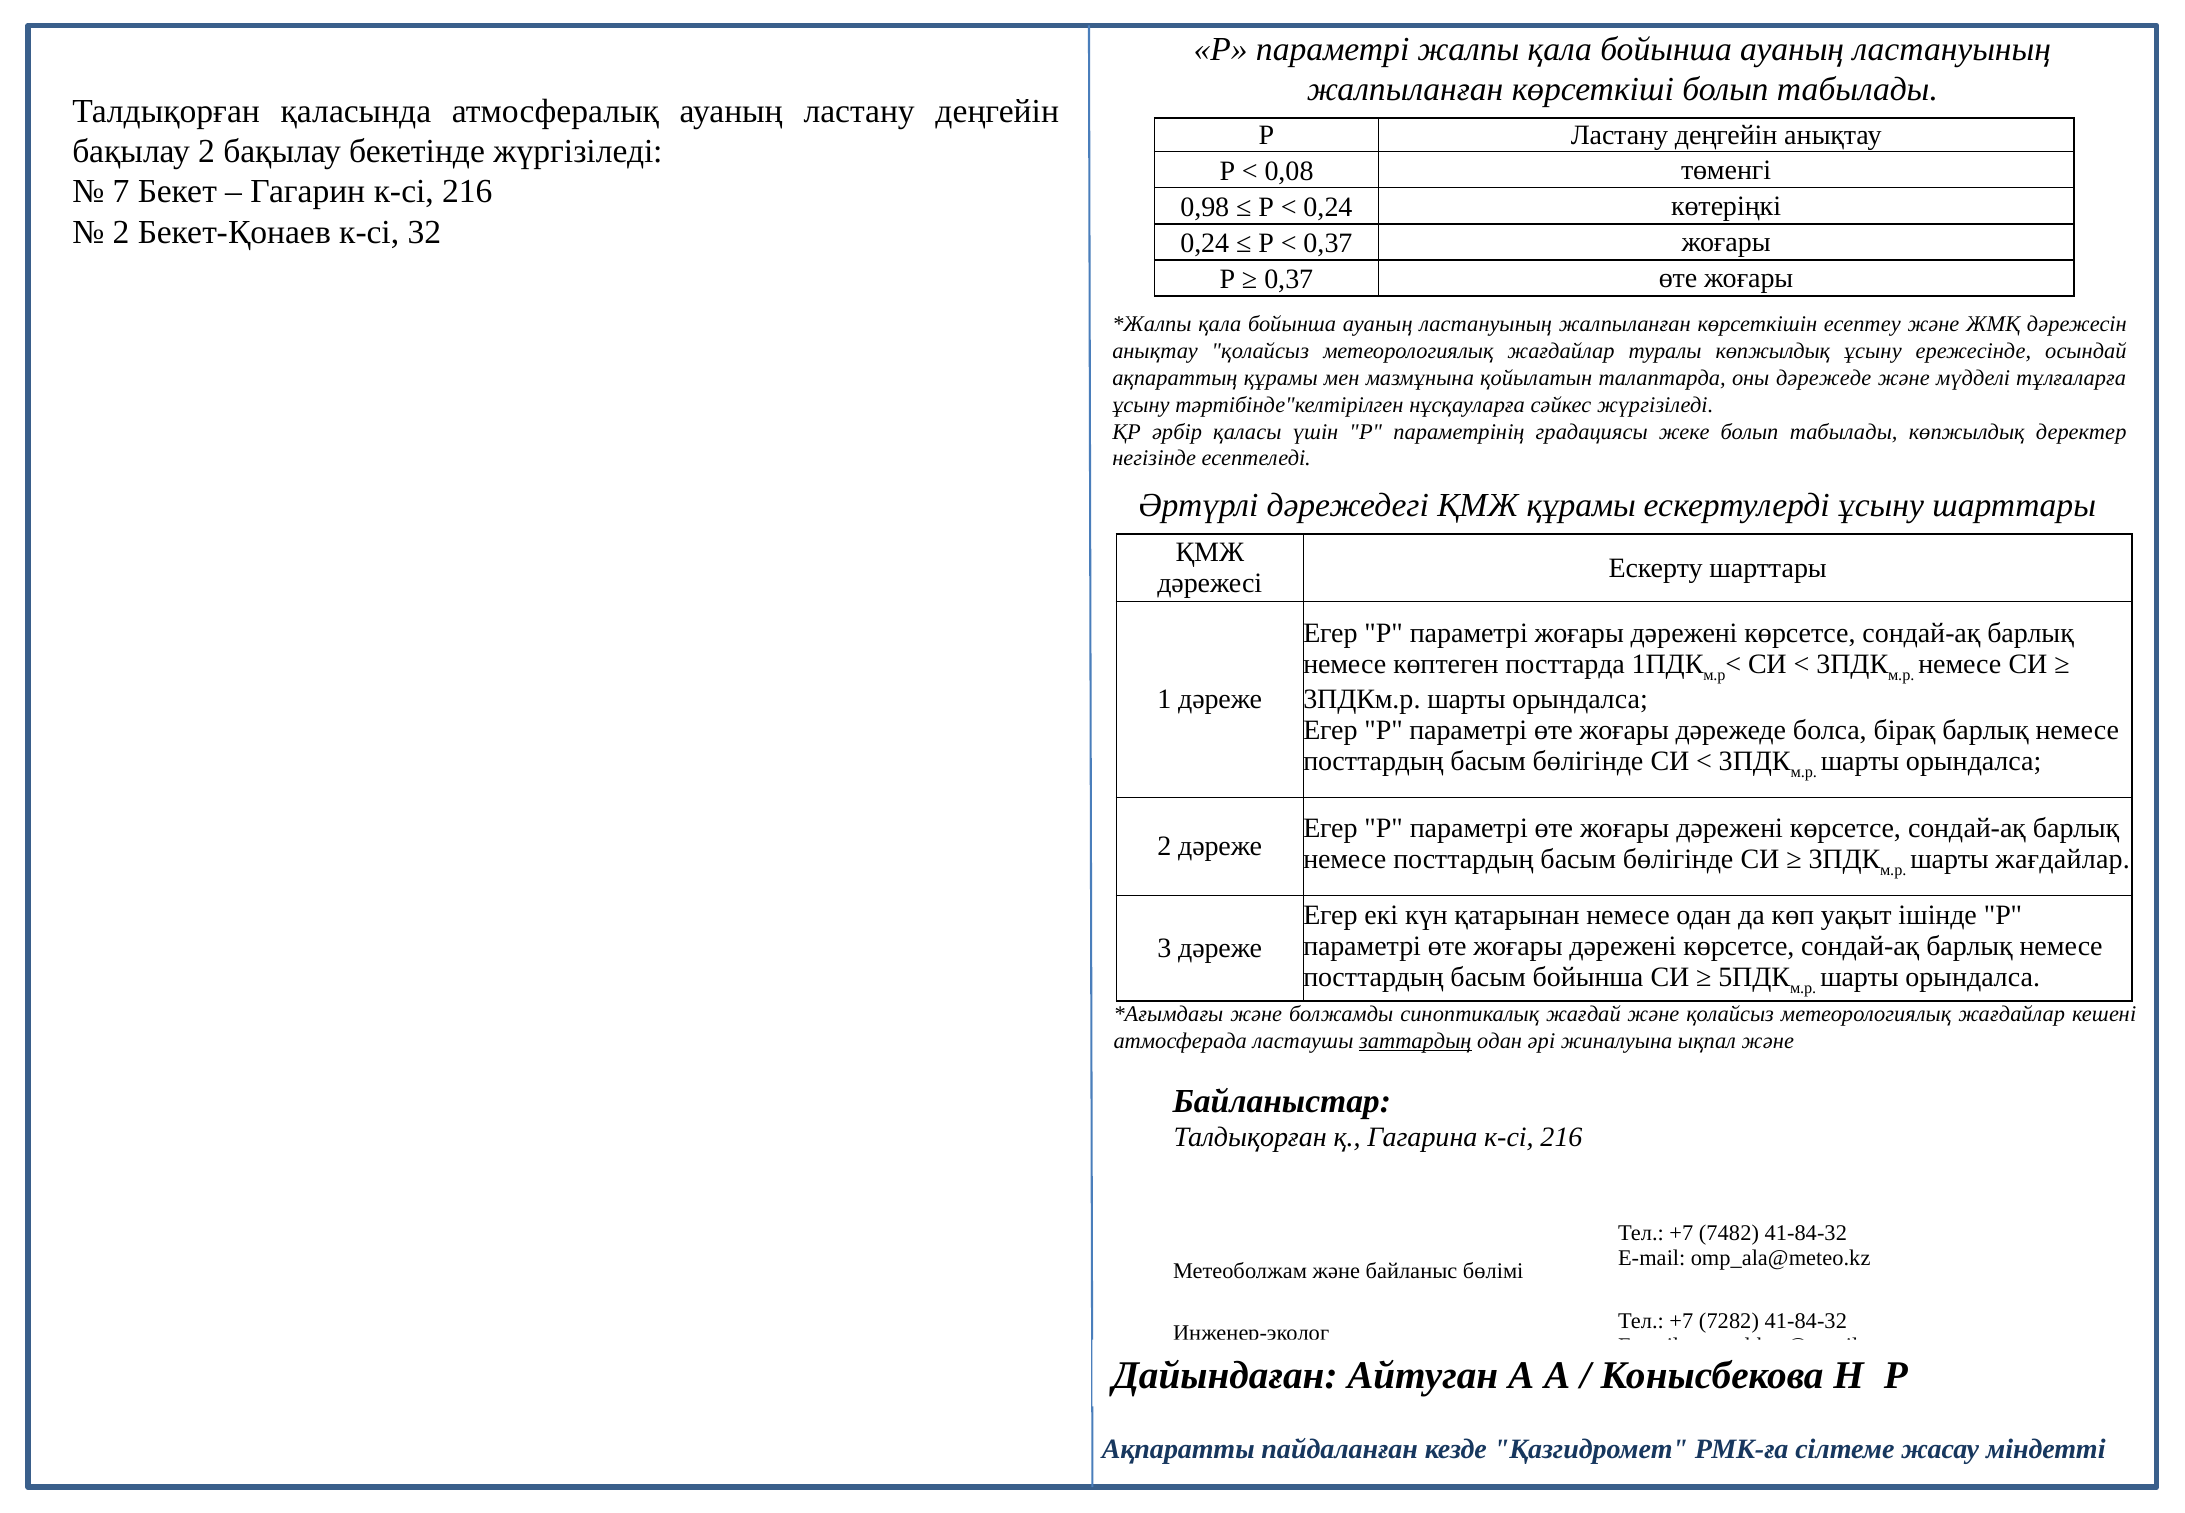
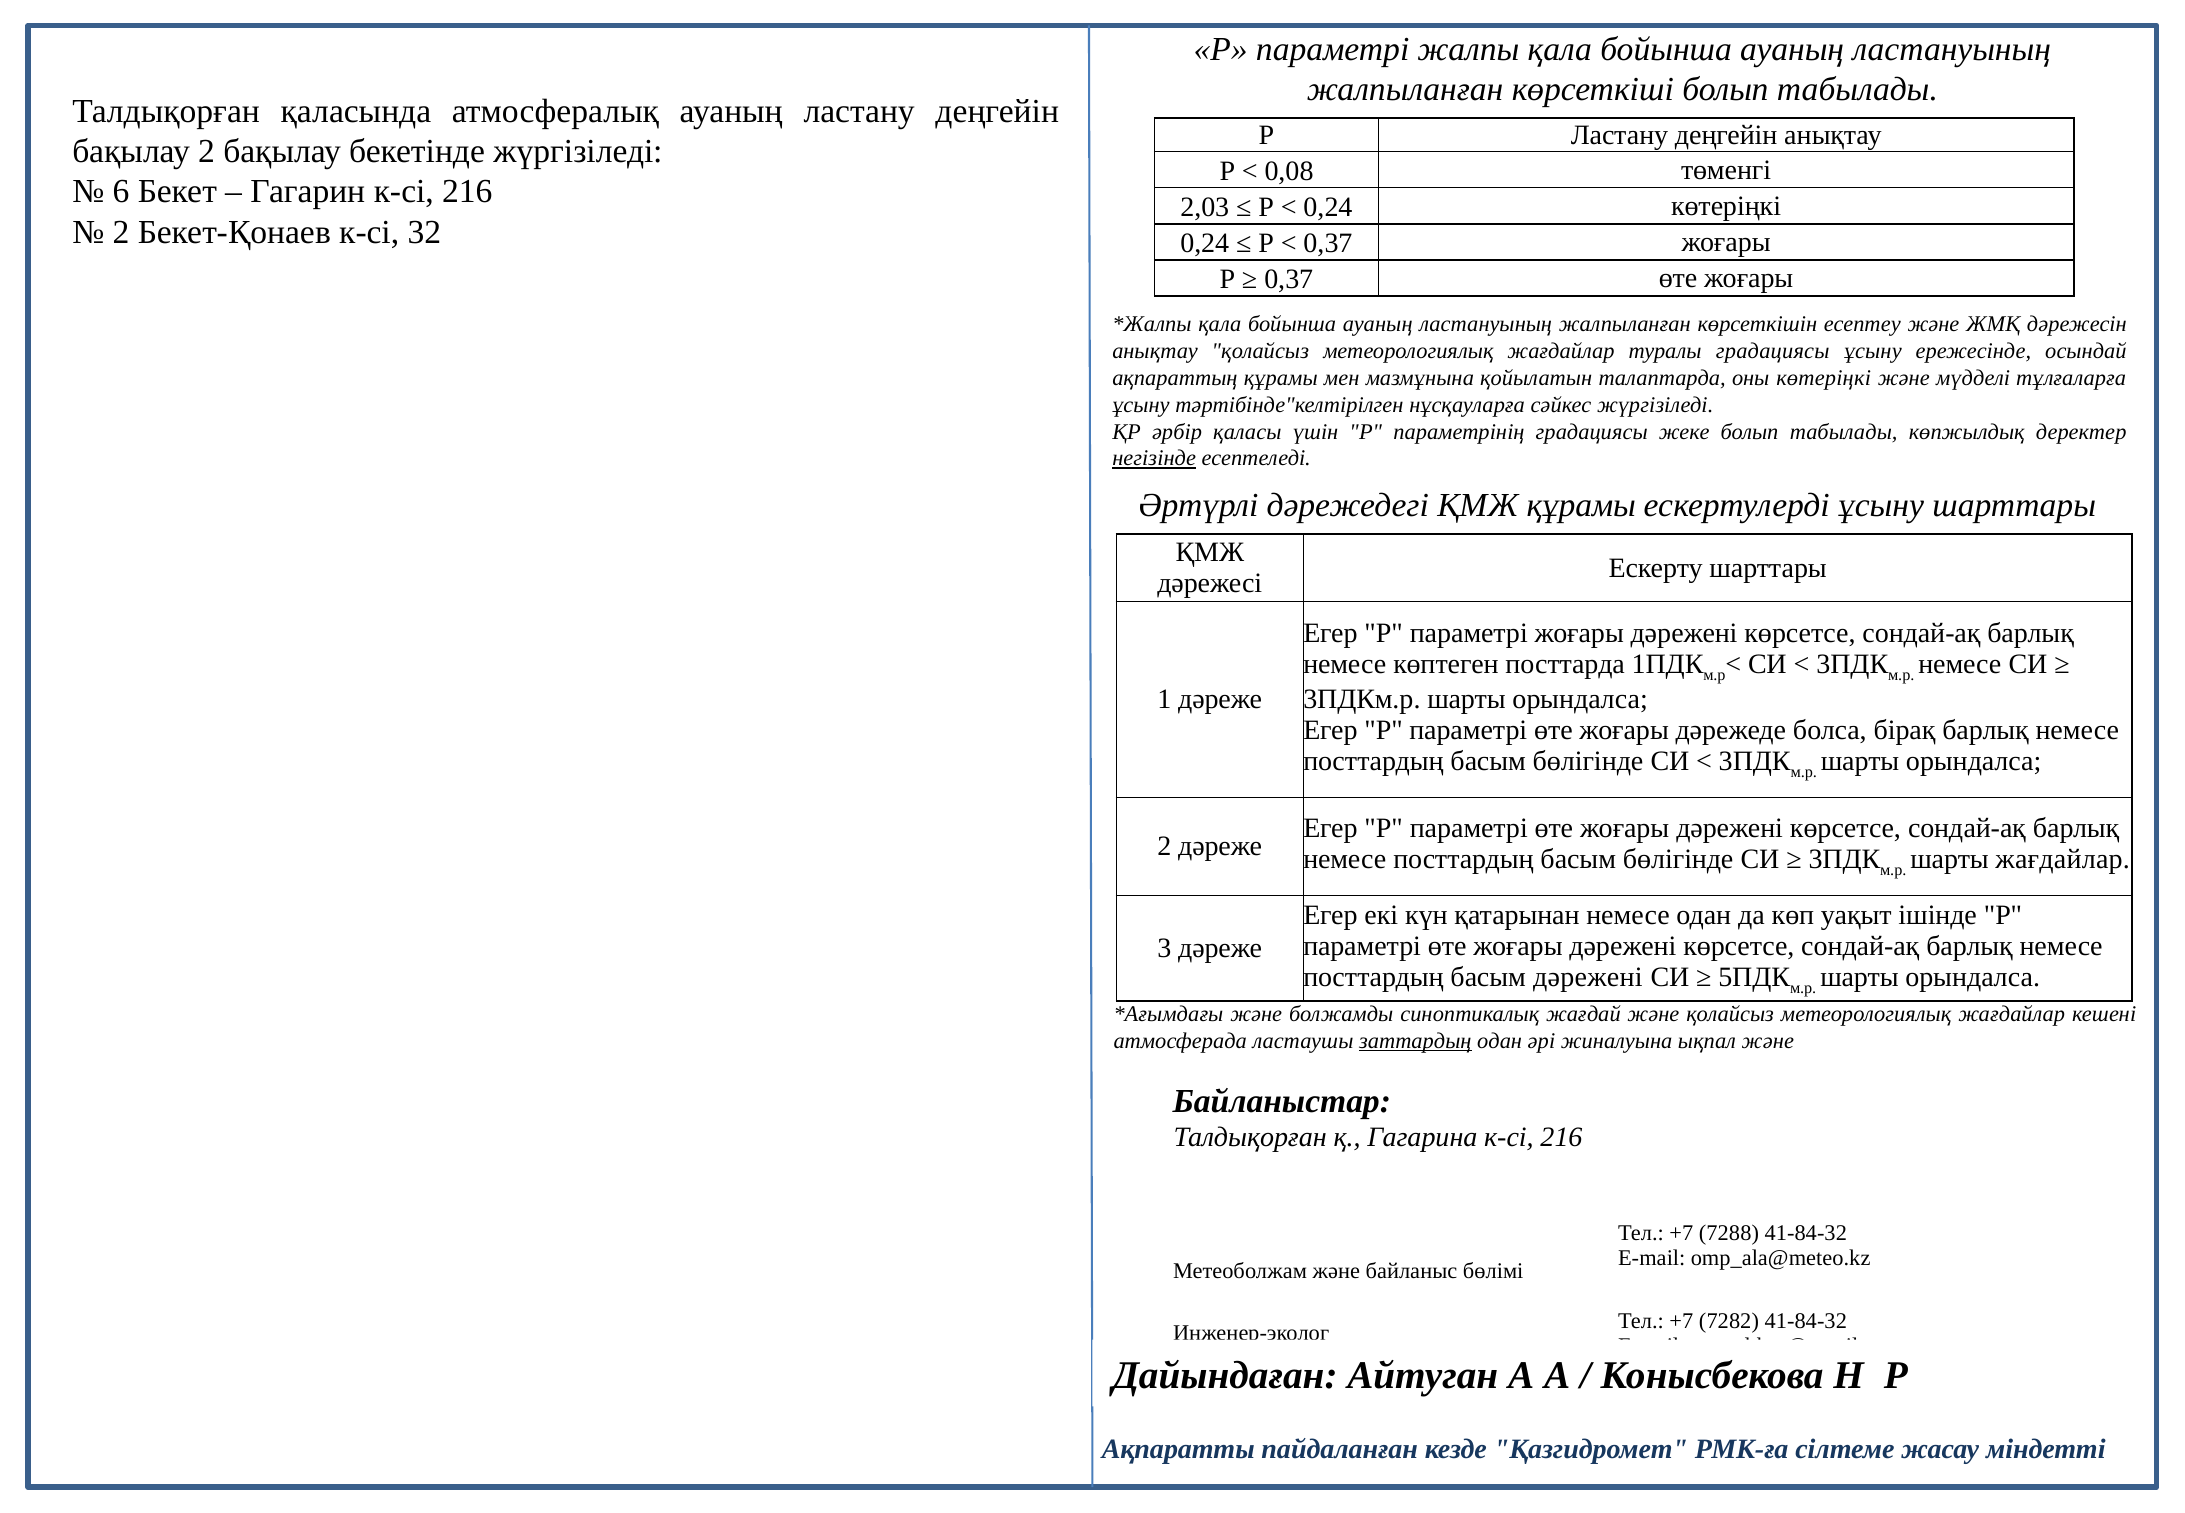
7: 7 -> 6 (121, 192)
0,98: 0,98 -> 2,03 (1205, 207)
туралы көпжылдық: көпжылдық -> градациясы (1773, 351)
оны дәрежеде: дәрежеде -> көтеріңкі (1824, 378)
негізінде underline: none -> present (1154, 458)
басым бойынша: бойынша -> дәрежені (1588, 977)
7482: 7482 -> 7288 (1729, 1233)
